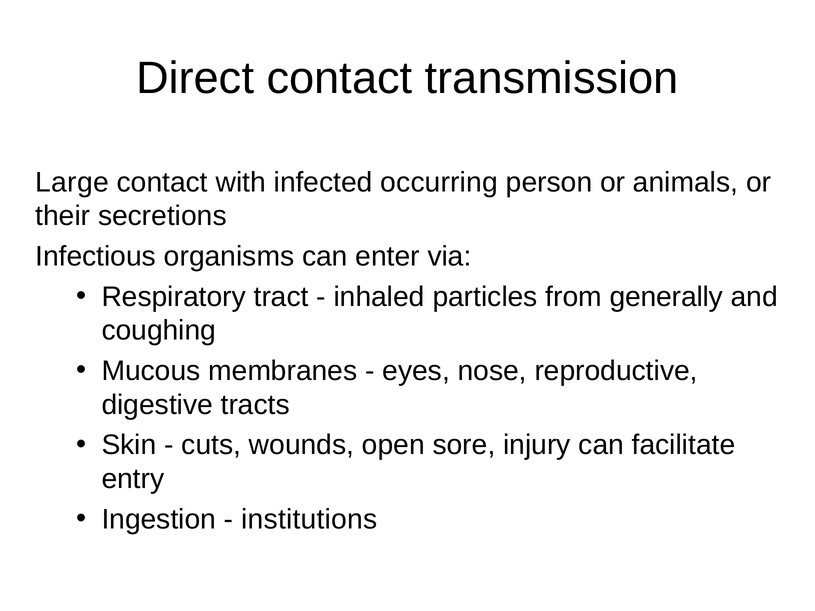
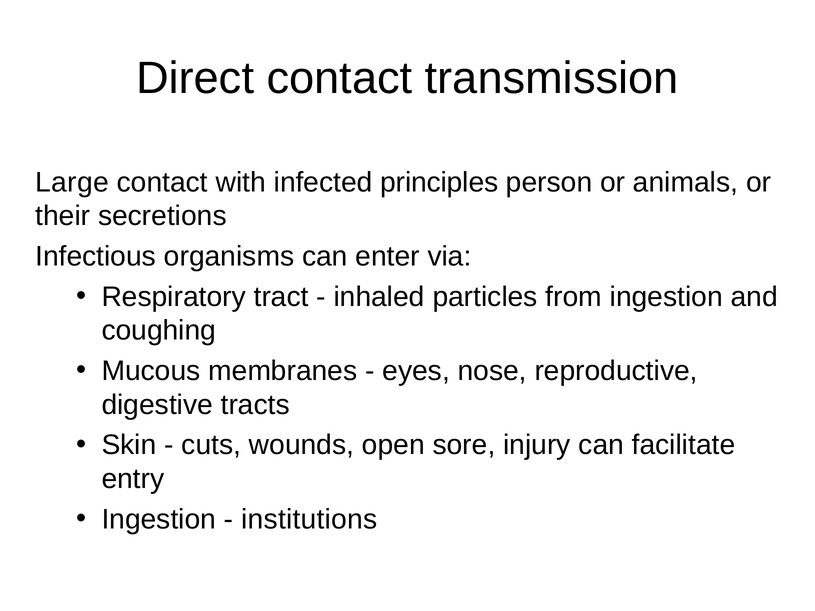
occurring: occurring -> principles (439, 182)
from generally: generally -> ingestion (666, 297)
